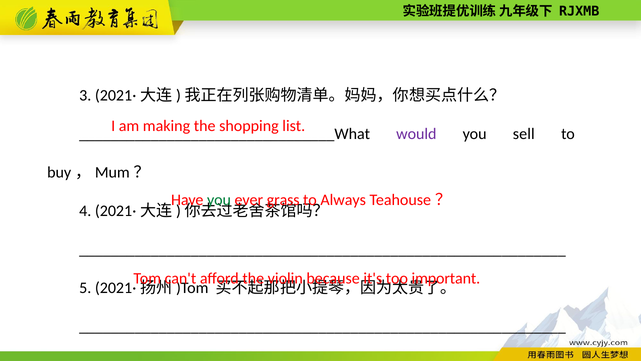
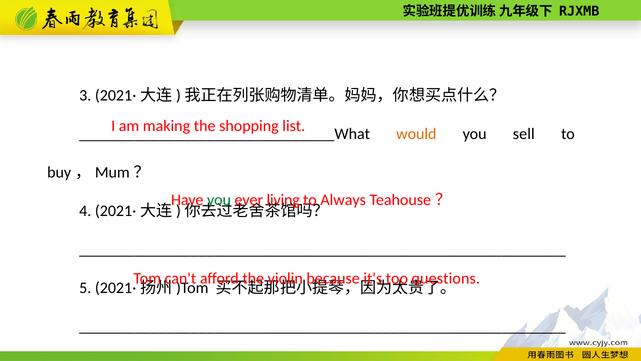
would colour: purple -> orange (416, 134)
grass: grass -> living (283, 200)
important: important -> questions (446, 278)
